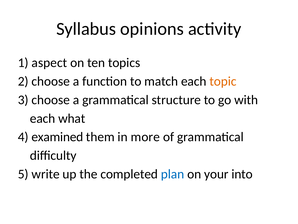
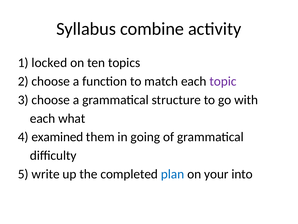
opinions: opinions -> combine (152, 29)
aspect: aspect -> locked (49, 63)
topic colour: orange -> purple (223, 81)
more: more -> going (145, 137)
